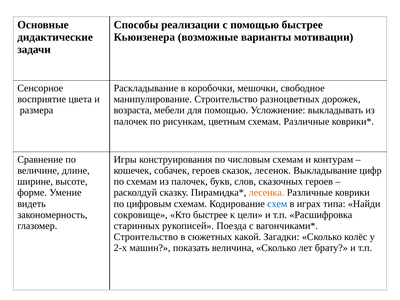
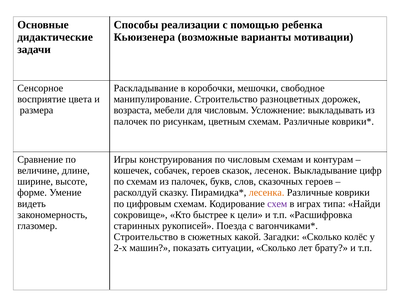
помощью быстрее: быстрее -> ребенка (302, 25)
для помощью: помощью -> числовым (226, 110)
схем colour: blue -> purple (277, 204)
величина: величина -> ситуации (233, 248)
